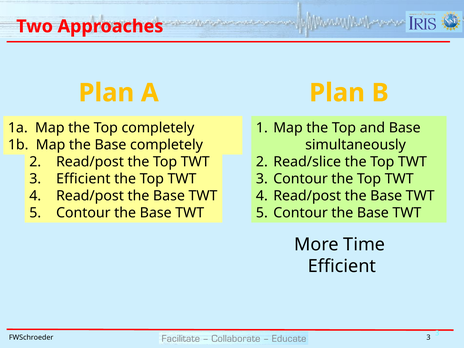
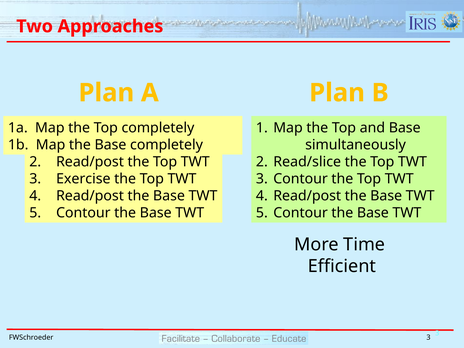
3 Efficient: Efficient -> Exercise (83, 179)
